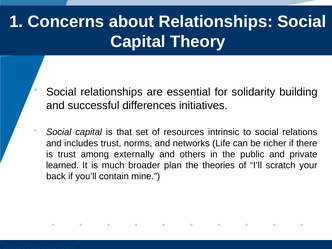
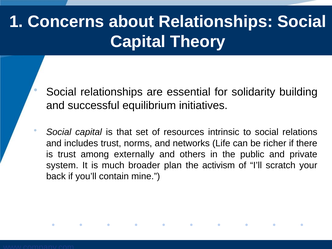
differences: differences -> equilibrium (149, 105)
learned: learned -> system (62, 165)
theories: theories -> activism (219, 165)
